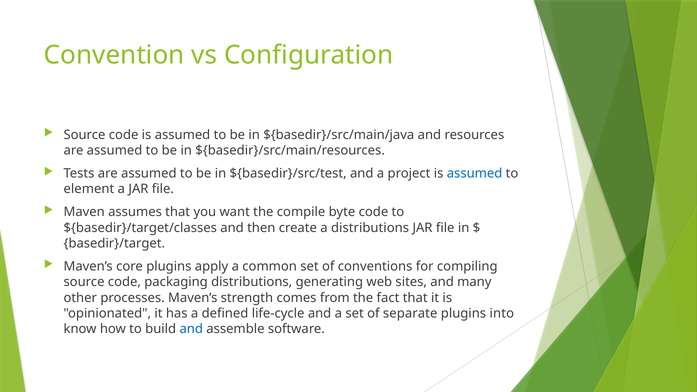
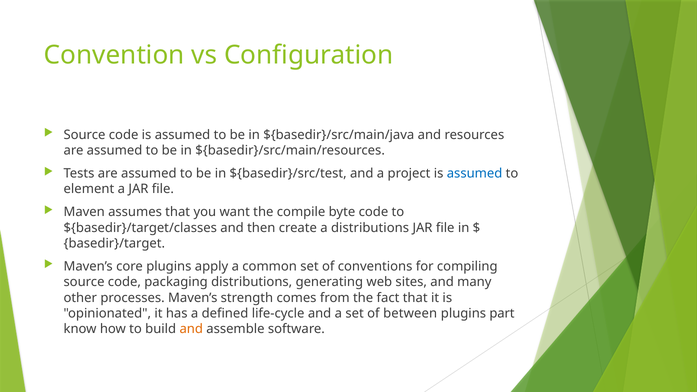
separate: separate -> between (410, 314)
into: into -> part (502, 314)
and colour: blue -> orange (191, 329)
